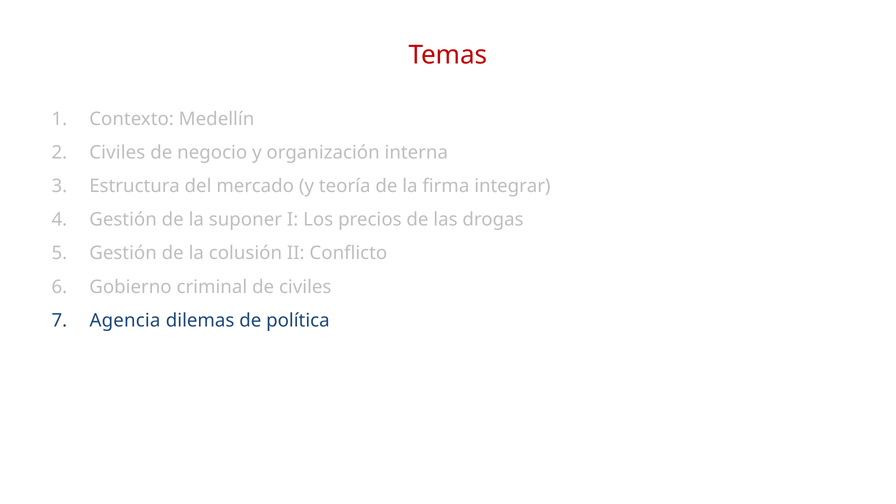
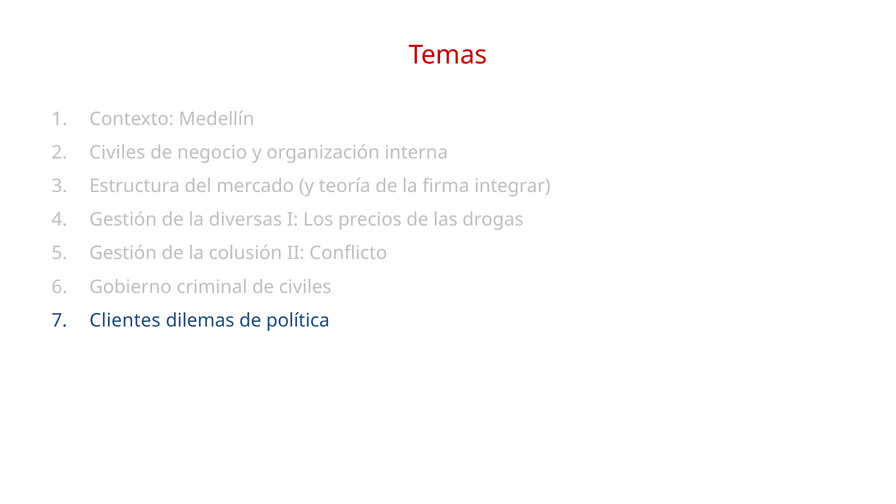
suponer: suponer -> diversas (245, 220)
Agencia: Agencia -> Clientes (125, 320)
